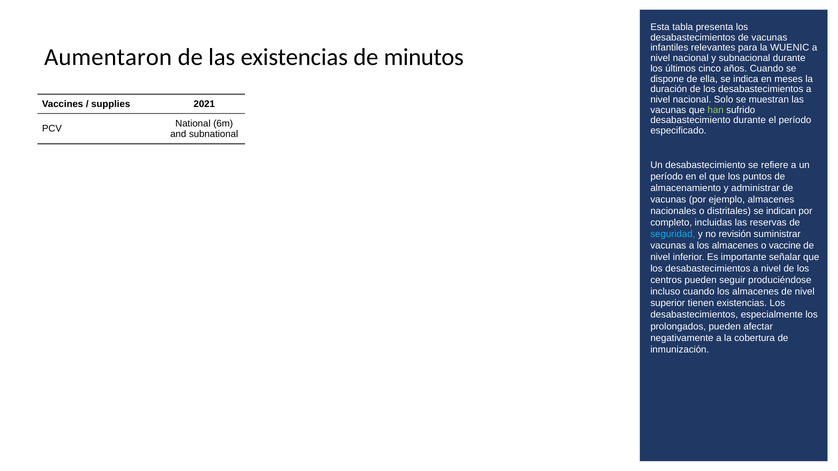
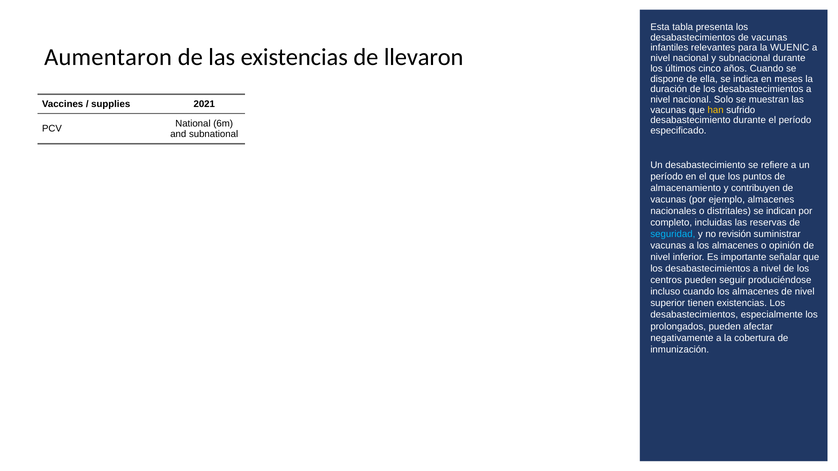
minutos: minutos -> llevaron (424, 57)
han colour: light green -> yellow (716, 110)
administrar: administrar -> contribuyen (756, 188)
vaccine: vaccine -> opinión (785, 246)
